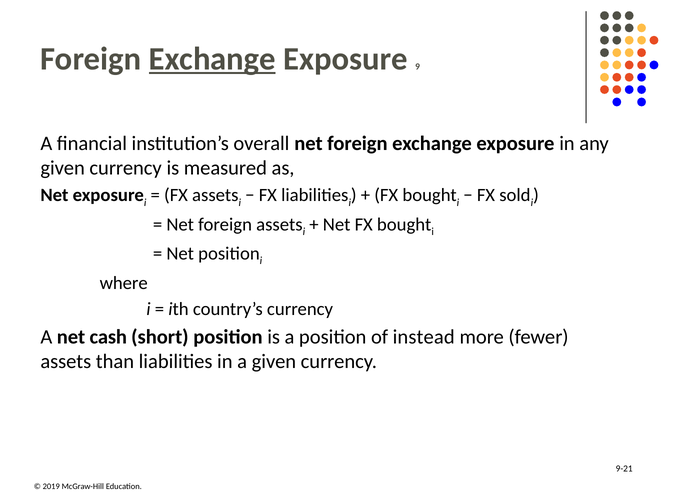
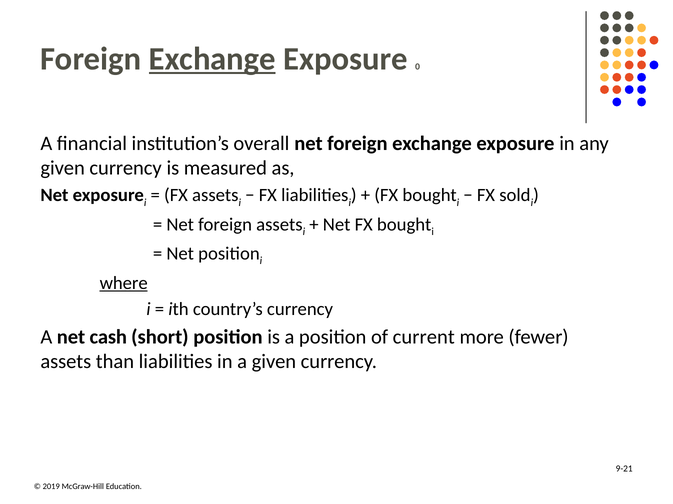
9: 9 -> 0 (418, 67)
where underline: none -> present (124, 283)
instead: instead -> current (424, 337)
